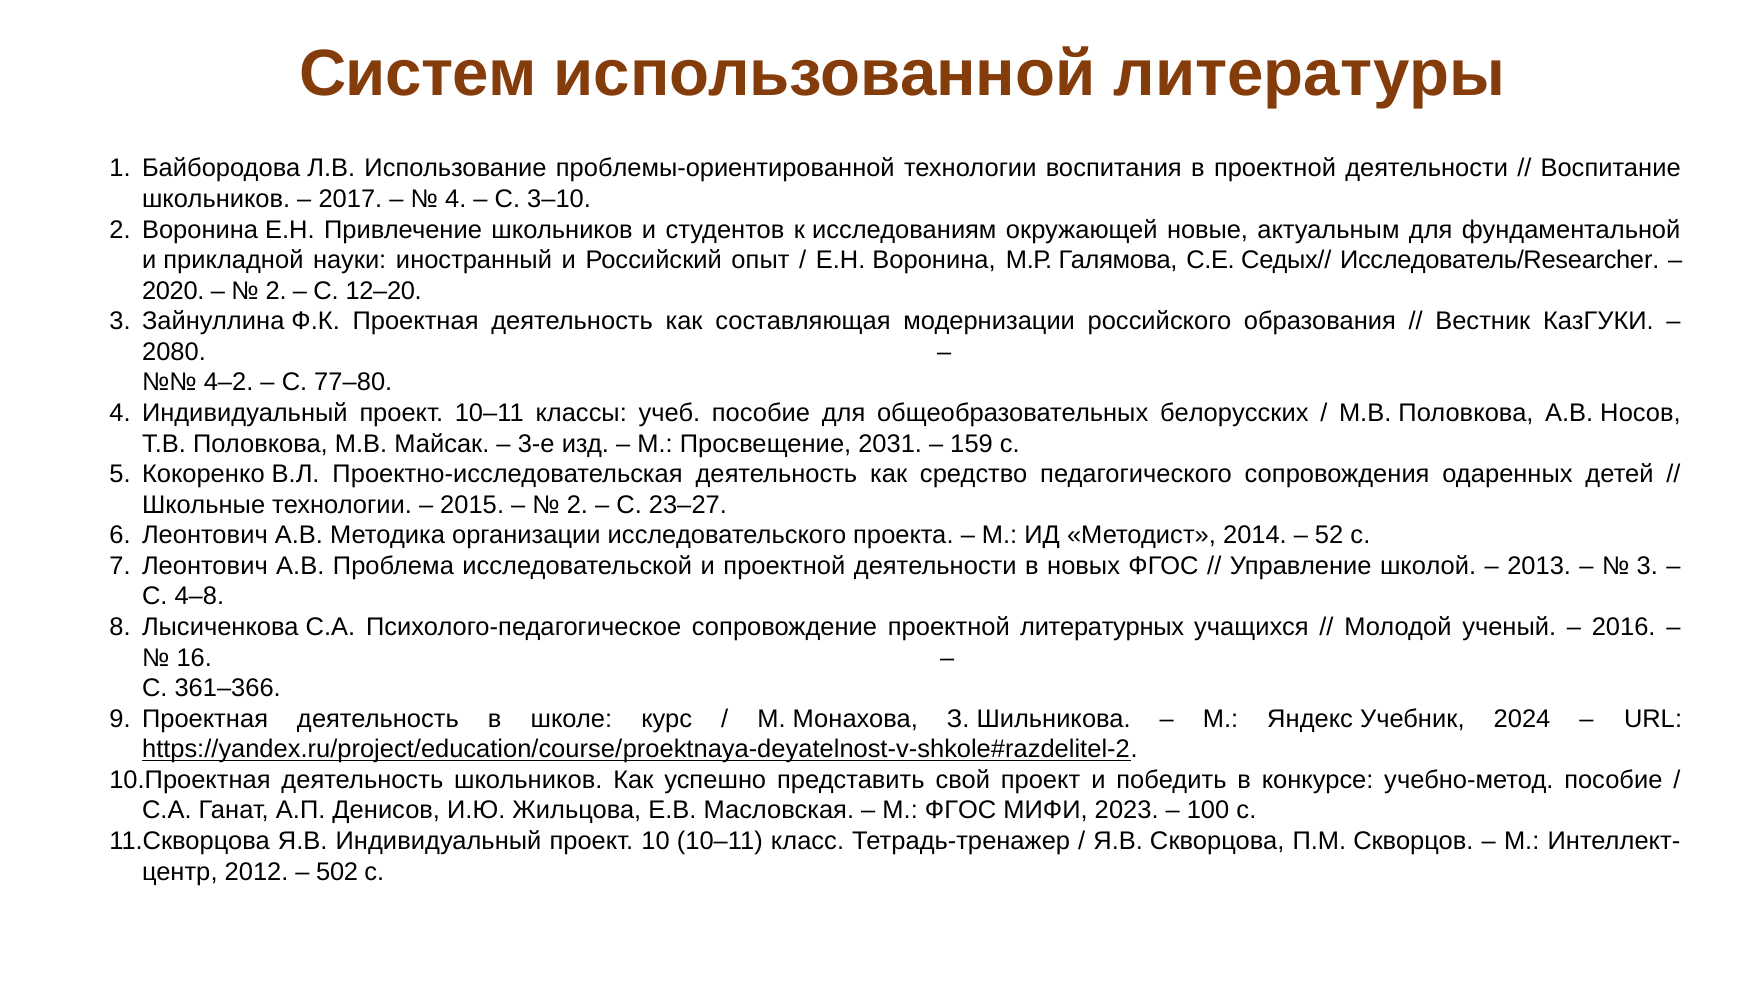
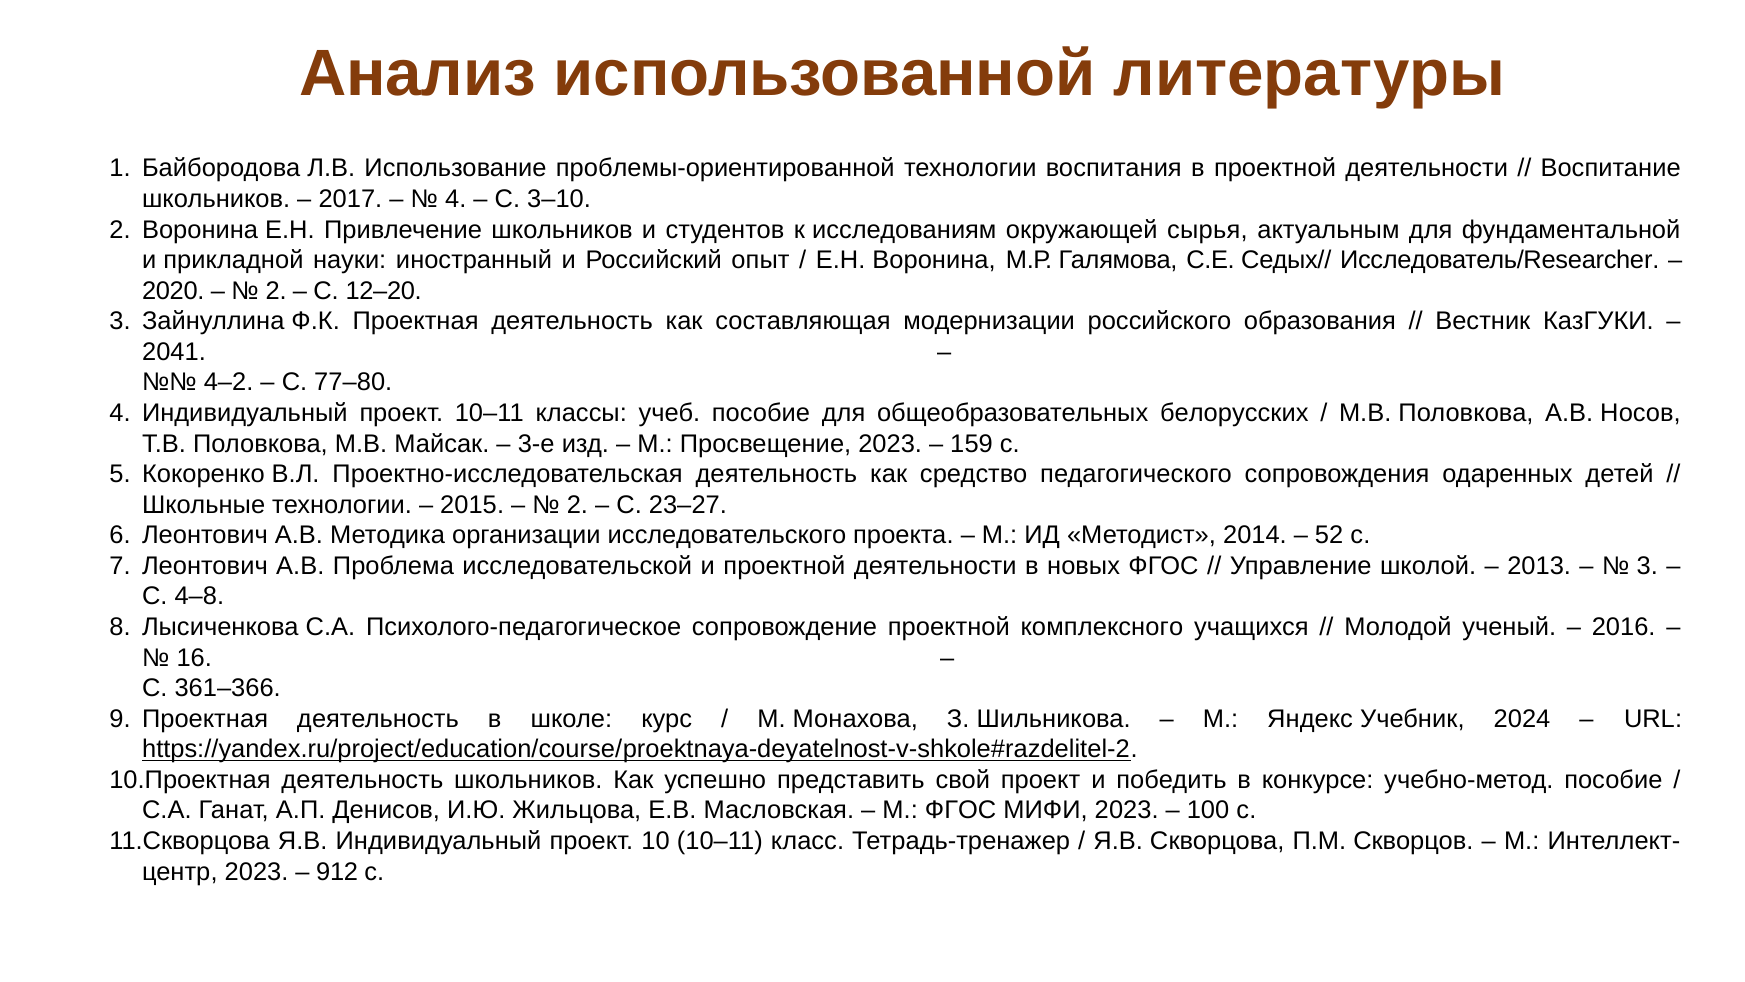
Систем: Систем -> Анализ (418, 74)
новые: новые -> сырья (1207, 230)
2080: 2080 -> 2041 (174, 352)
Просвещение 2031: 2031 -> 2023 (890, 443)
литературных: литературных -> комплексного (1102, 627)
2012: 2012 -> 2023 (257, 871)
502: 502 -> 912 (337, 871)
